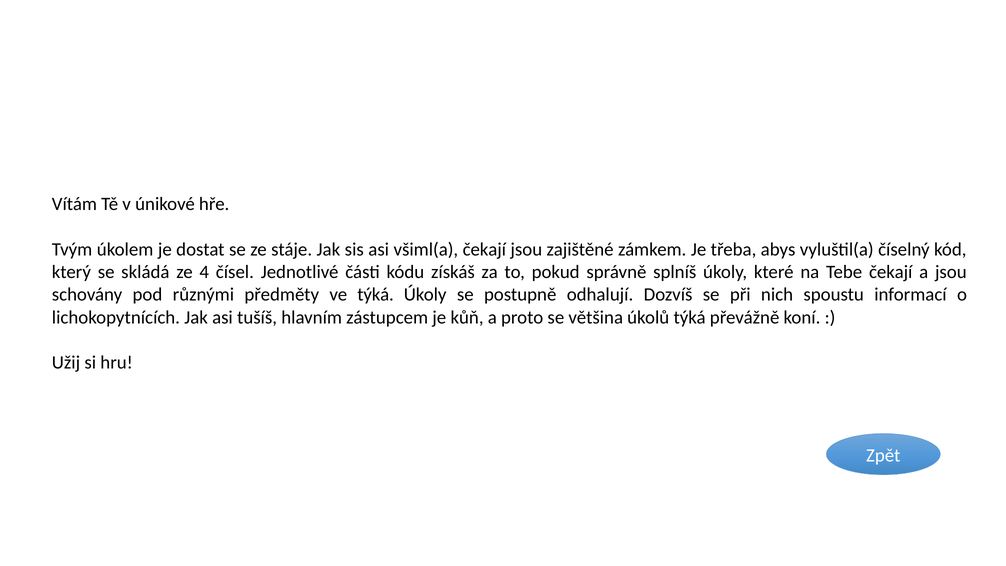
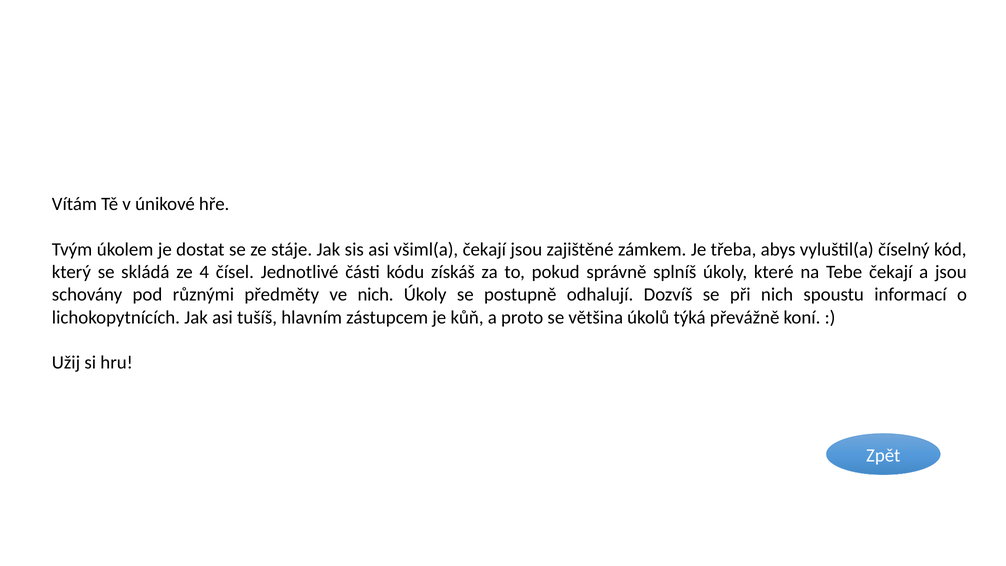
ve týká: týká -> nich (376, 295)
